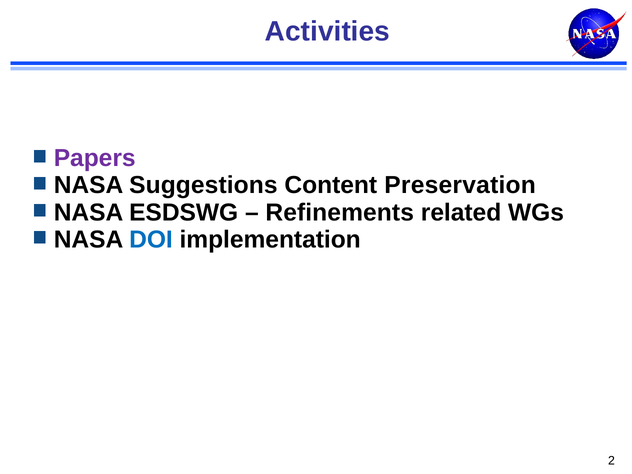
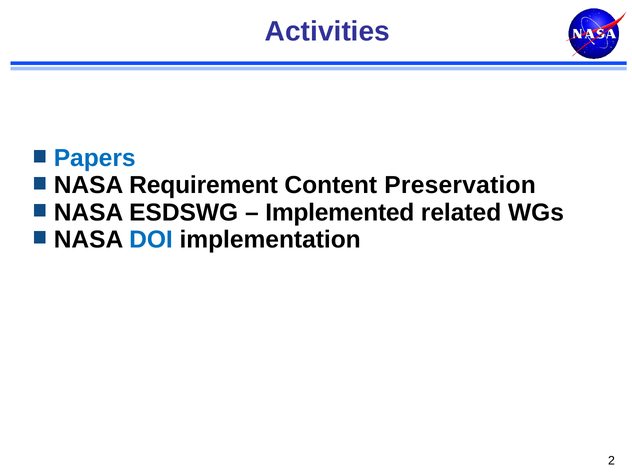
Papers colour: purple -> blue (95, 158)
Suggestions: Suggestions -> Requirement (204, 185)
Refinements: Refinements -> Implemented (340, 212)
